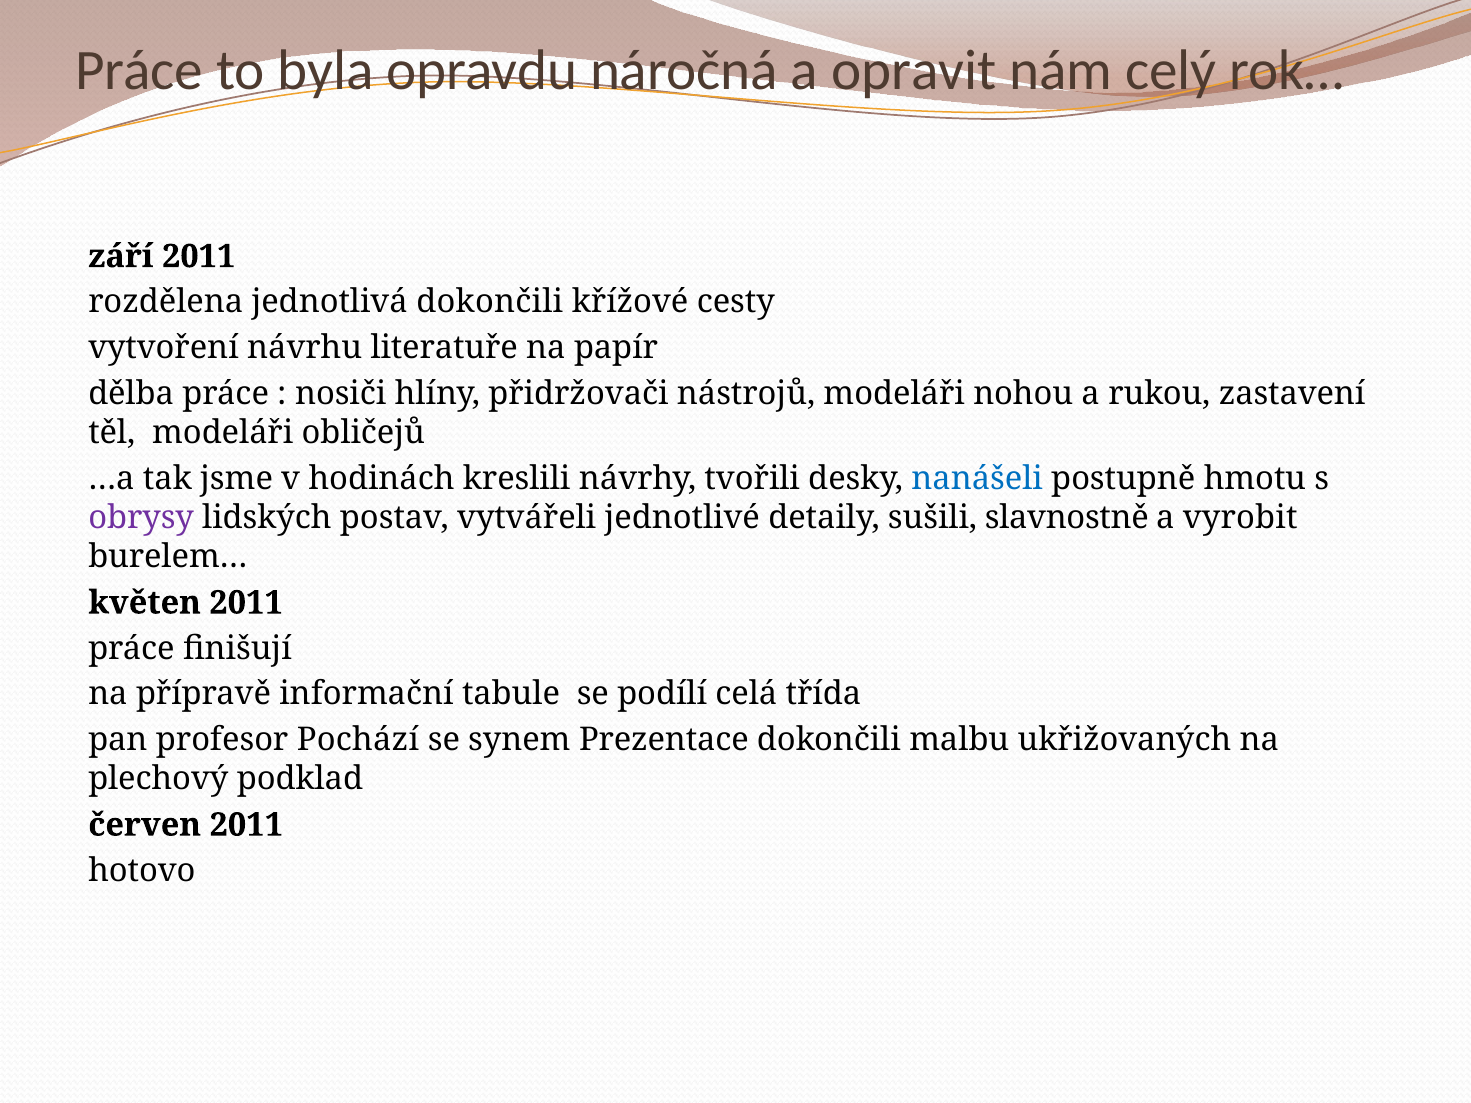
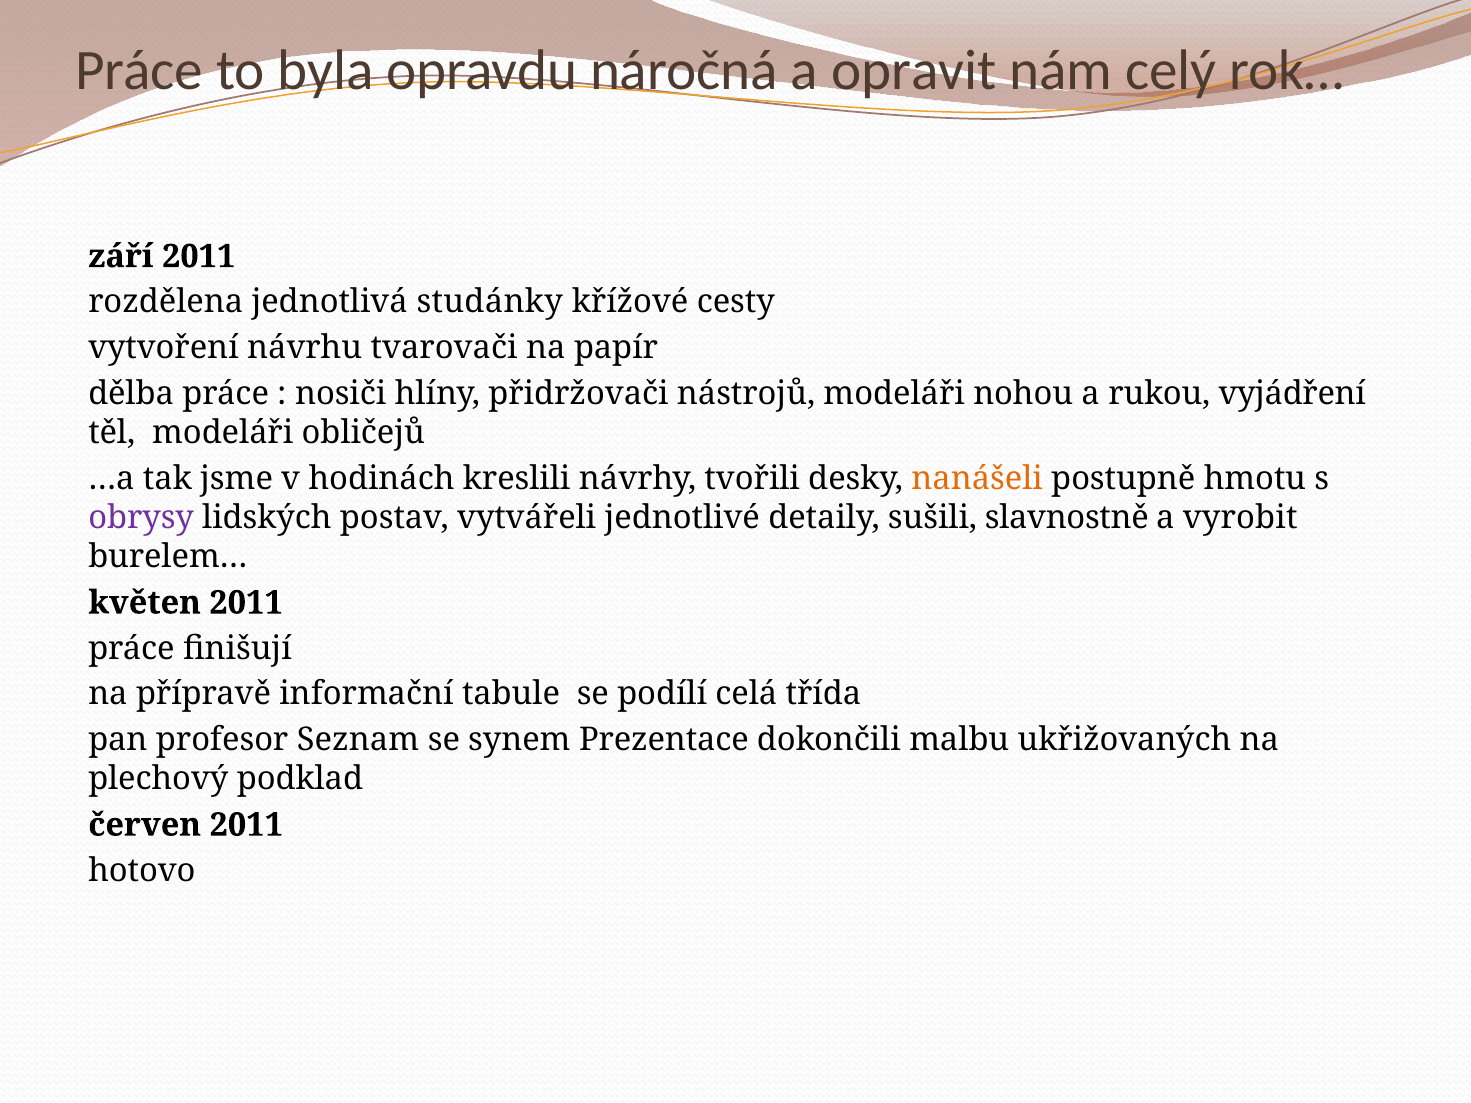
jednotlivá dokončili: dokončili -> studánky (490, 302)
literatuře: literatuře -> tvarovači (444, 348)
zastavení: zastavení -> vyjádření (1292, 394)
nanášeli colour: blue -> orange (977, 479)
Pochází: Pochází -> Seznam (358, 740)
